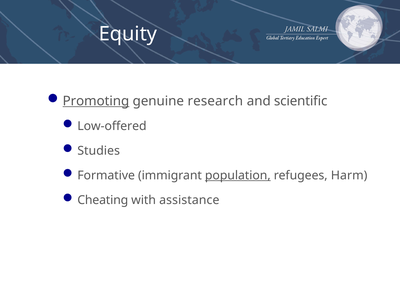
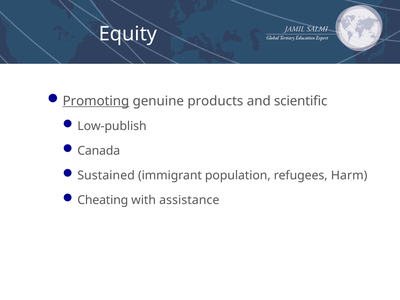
research: research -> products (215, 101)
Low-offered: Low-offered -> Low-publish (112, 126)
Studies: Studies -> Canada (99, 151)
Formative: Formative -> Sustained (106, 175)
population underline: present -> none (238, 175)
